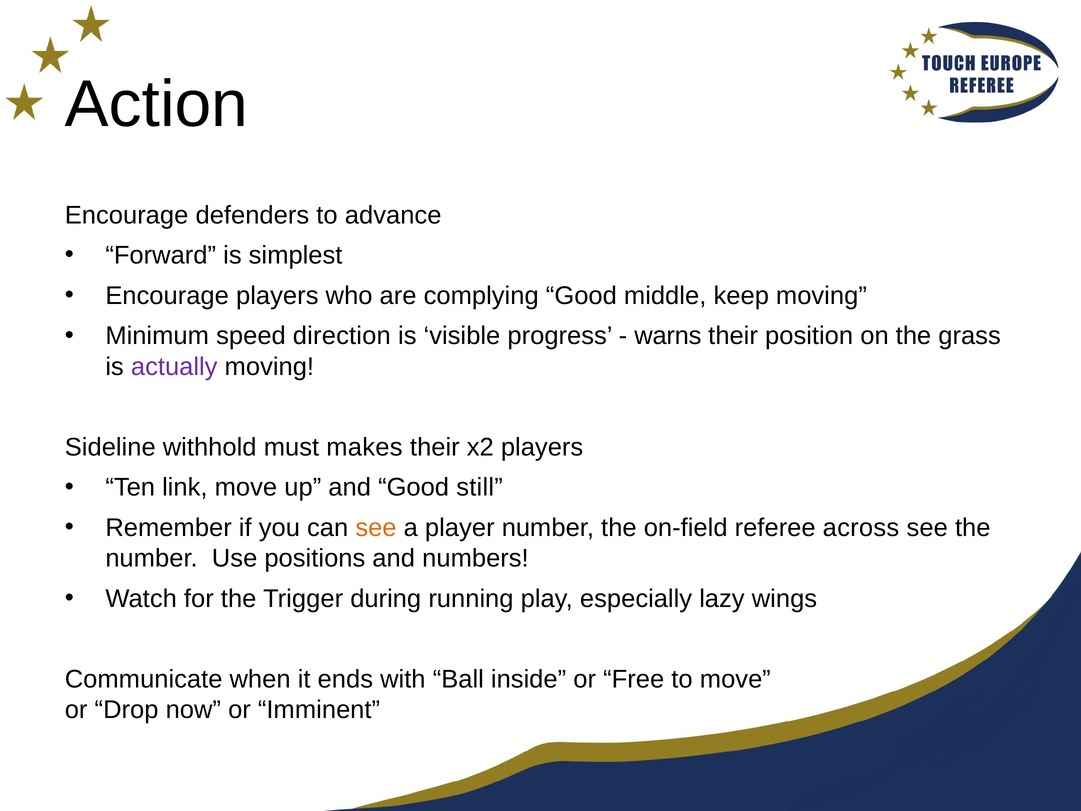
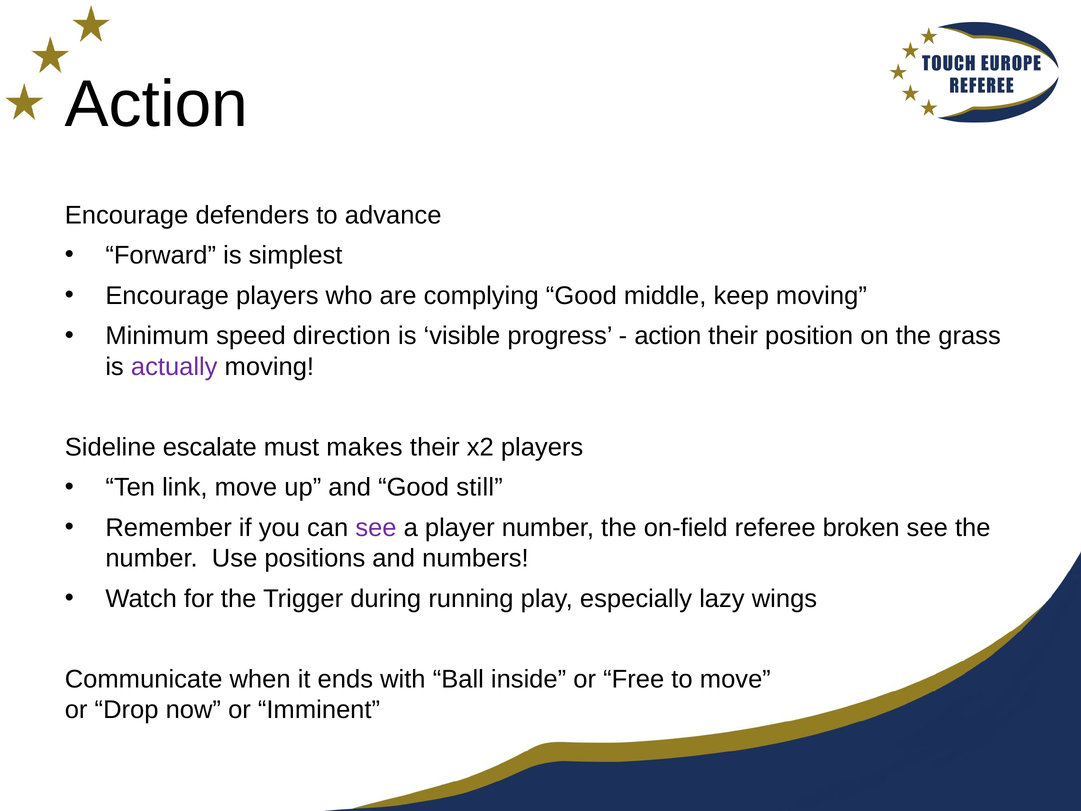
warns: warns -> action (668, 336)
withhold: withhold -> escalate (210, 447)
see colour: orange -> purple (376, 528)
across: across -> broken (861, 528)
